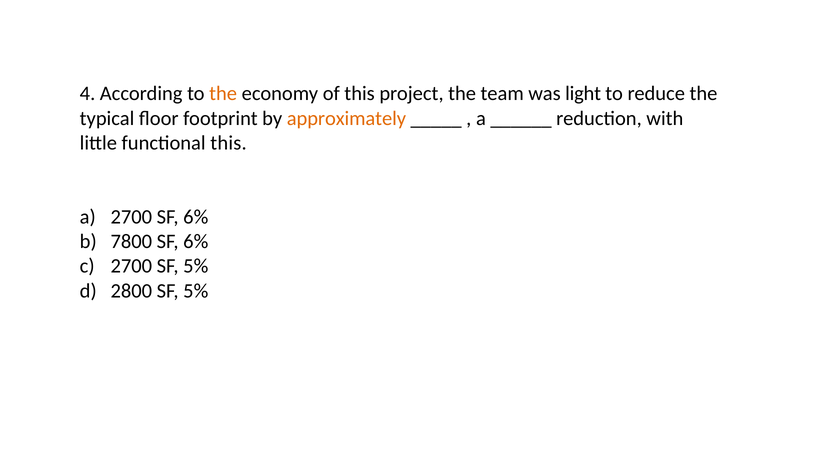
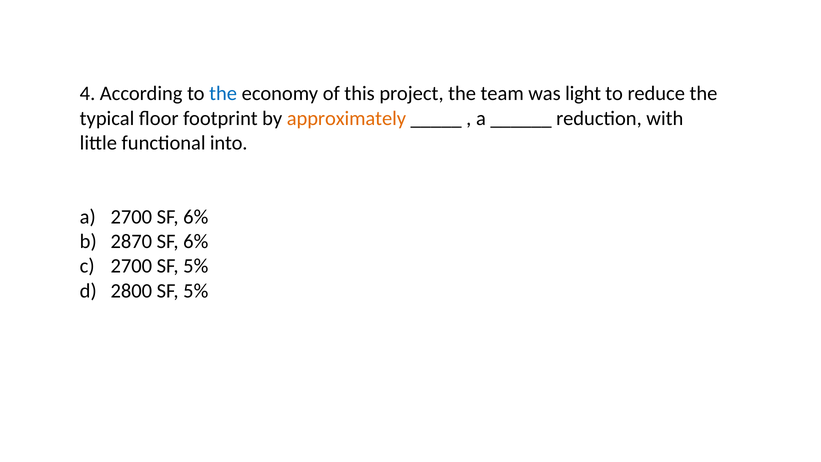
the colour: orange -> blue (223, 94)
functional this: this -> into (229, 143)
7800: 7800 -> 2870 (131, 241)
